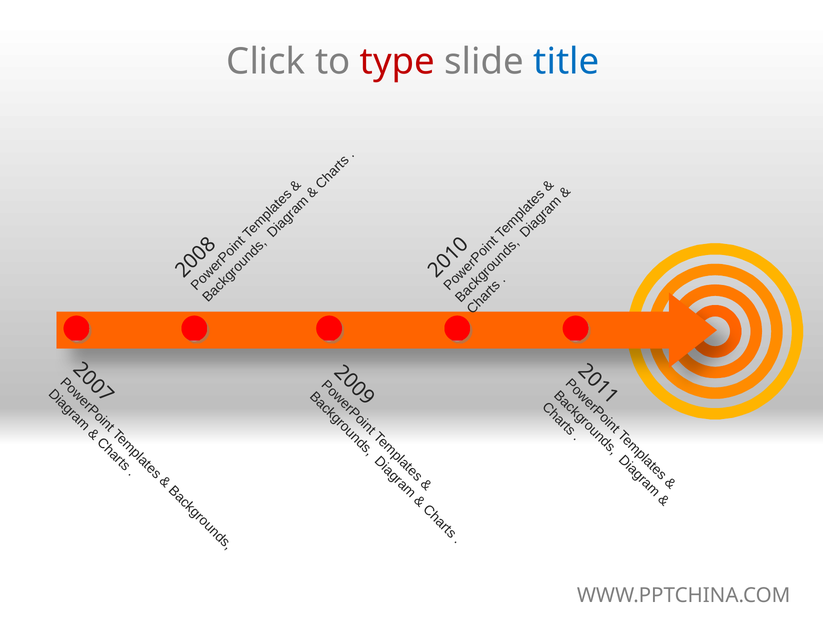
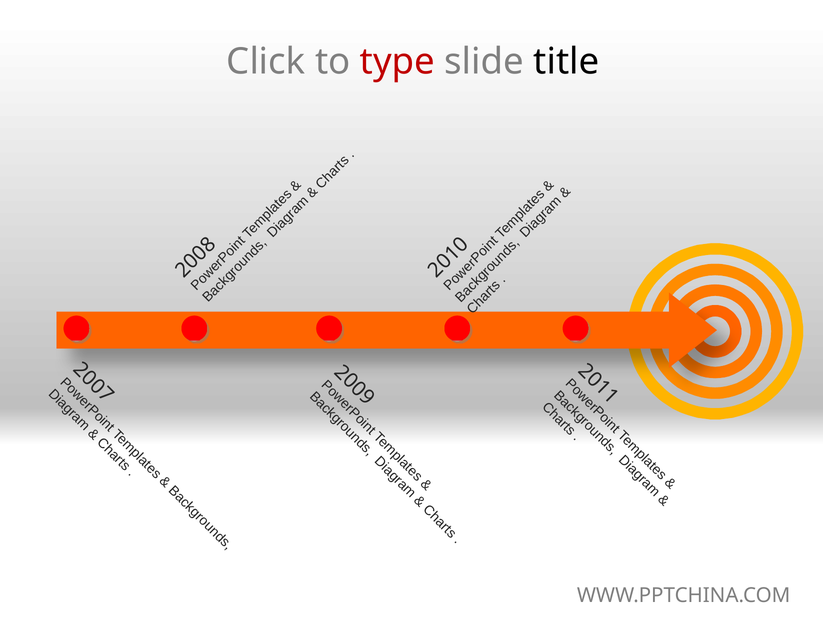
title colour: blue -> black (566, 62)
